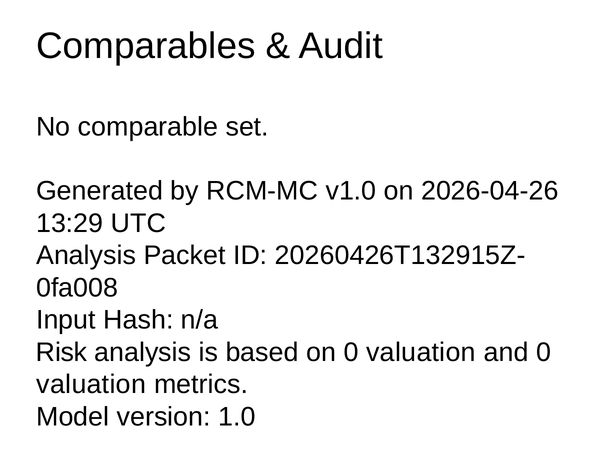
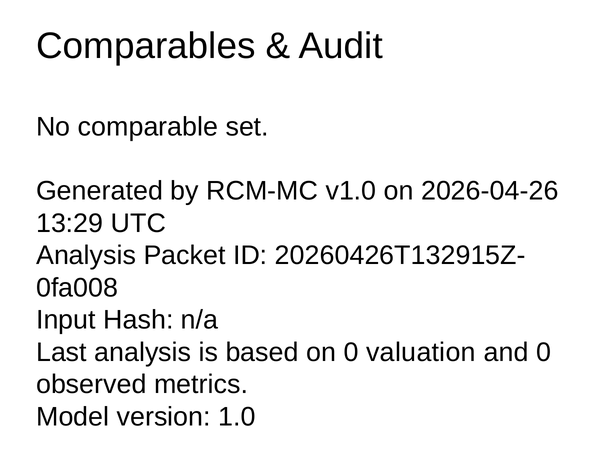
Risk: Risk -> Last (61, 352)
valuation: valuation -> observed (91, 384)
